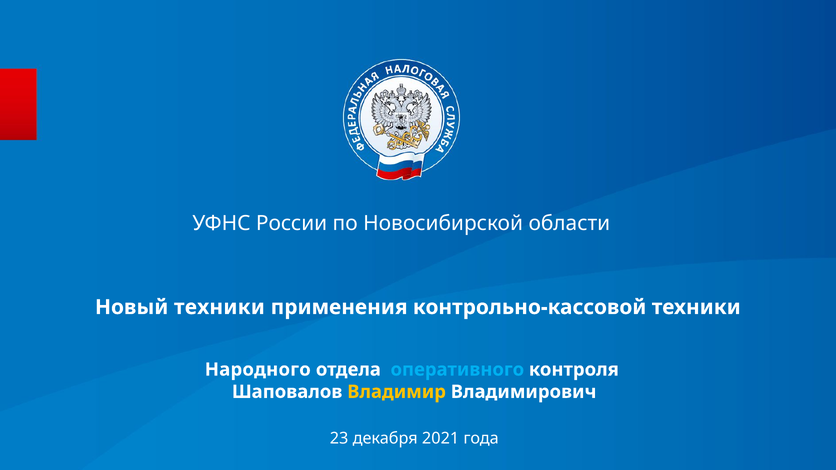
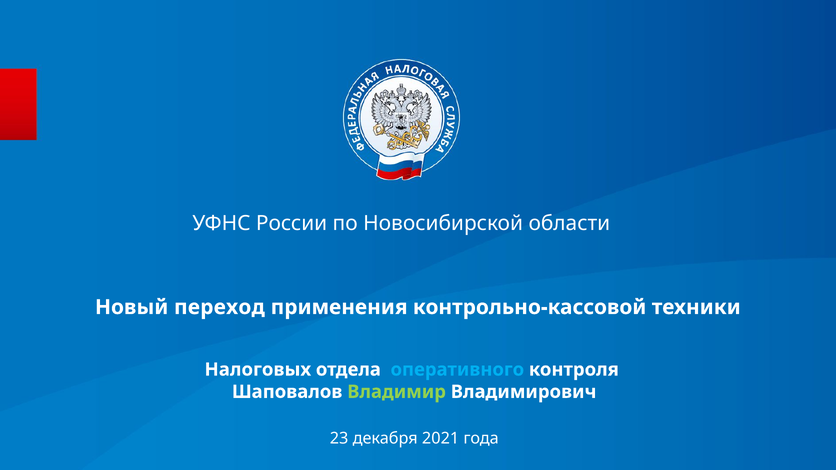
Новый техники: техники -> переход (219, 307)
Народного: Народного -> Налоговых (258, 370)
Владимир colour: yellow -> light green (397, 392)
